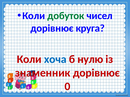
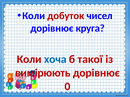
добуток colour: green -> red (66, 16)
нулю: нулю -> такої (90, 60)
знаменник: знаменник -> вимірюють (43, 73)
